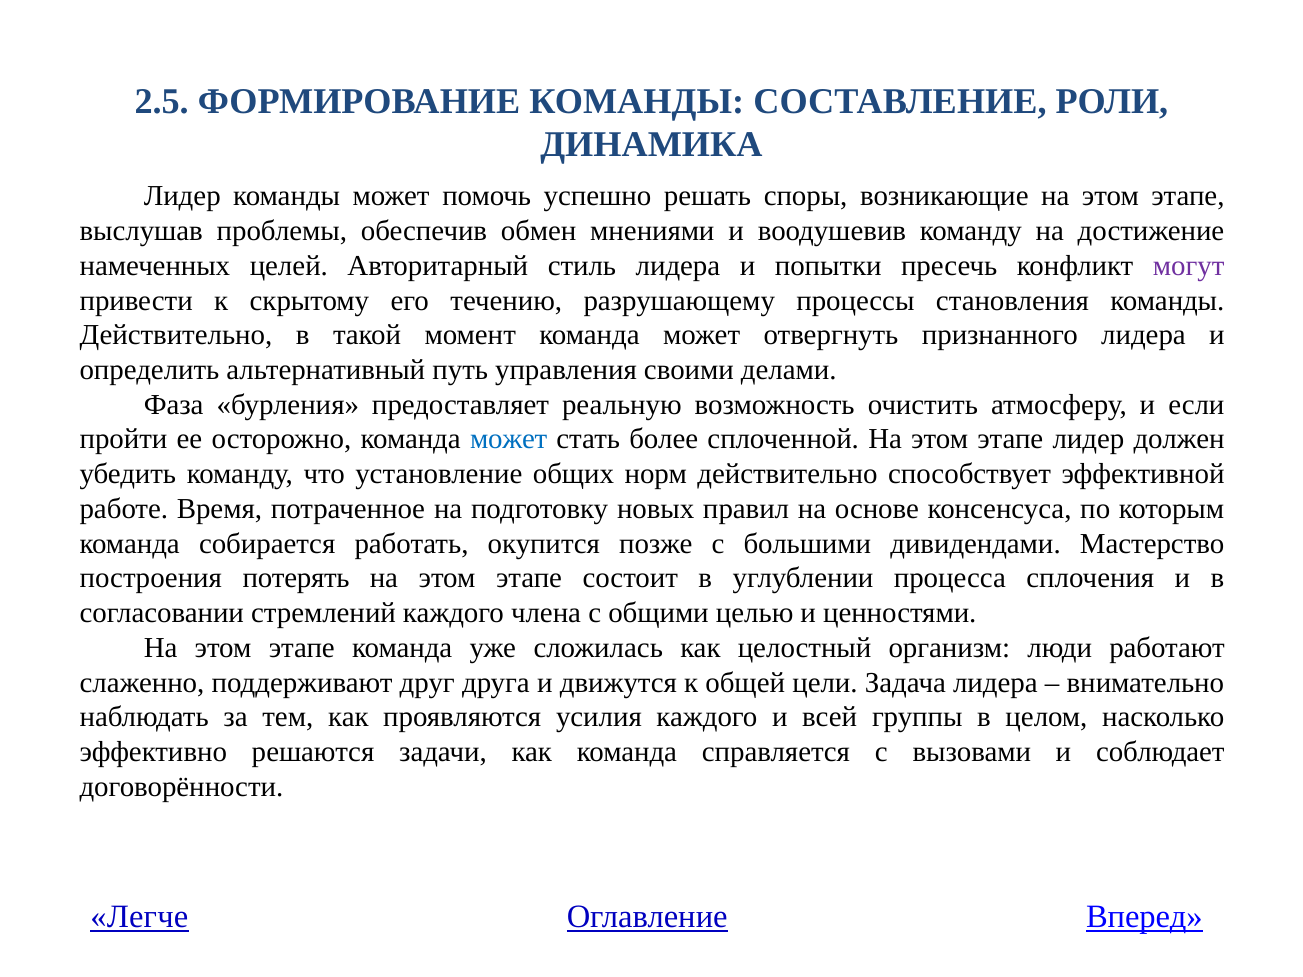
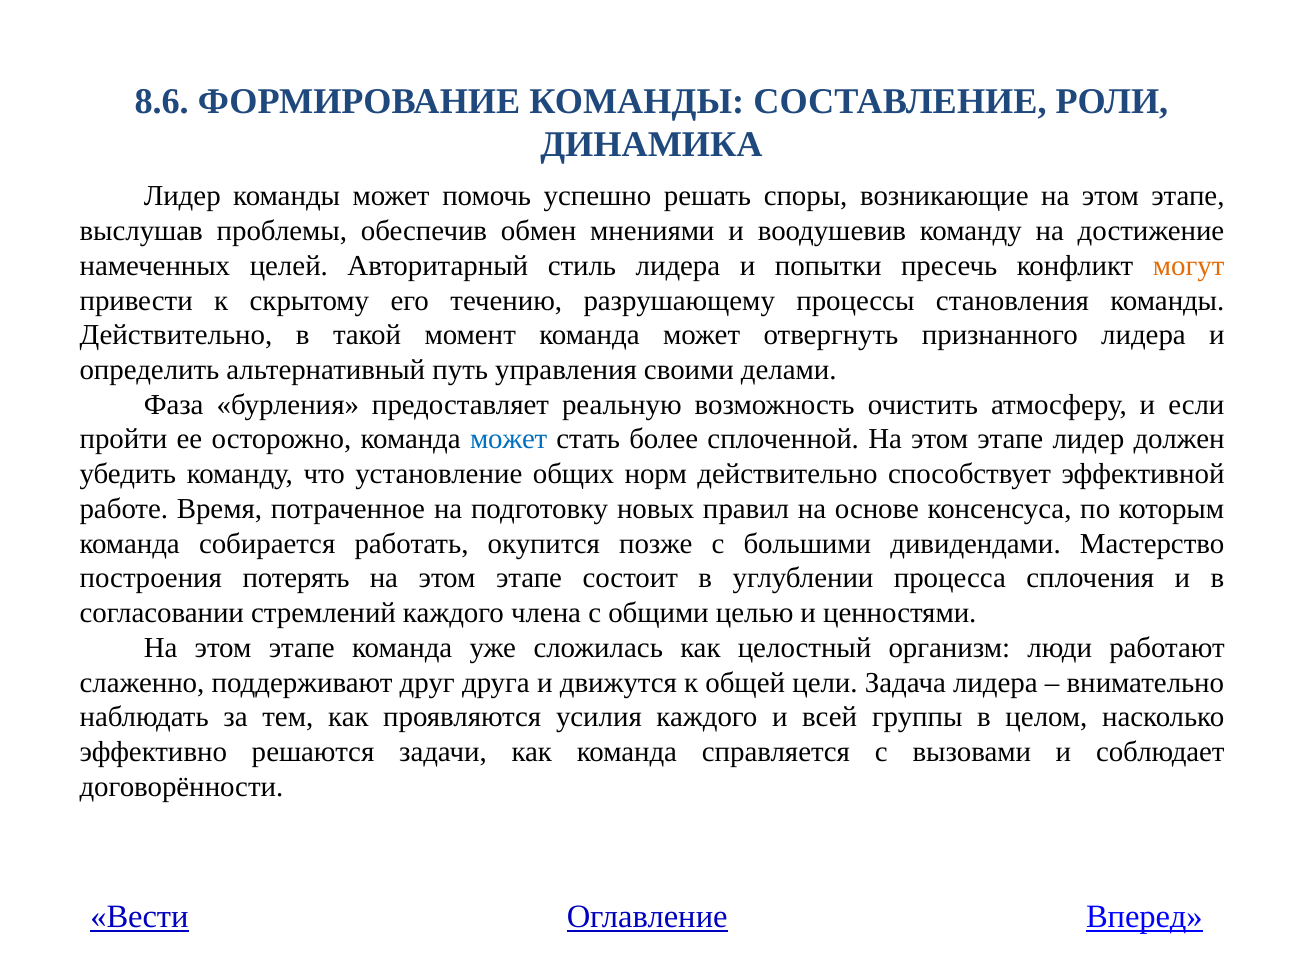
2.5: 2.5 -> 8.6 (162, 101)
могут colour: purple -> orange (1189, 266)
Легче: Легче -> Вести (139, 917)
